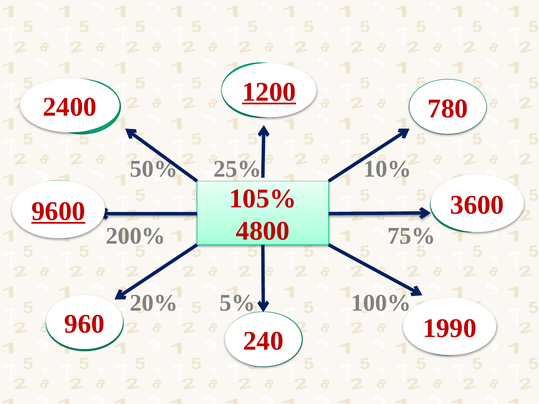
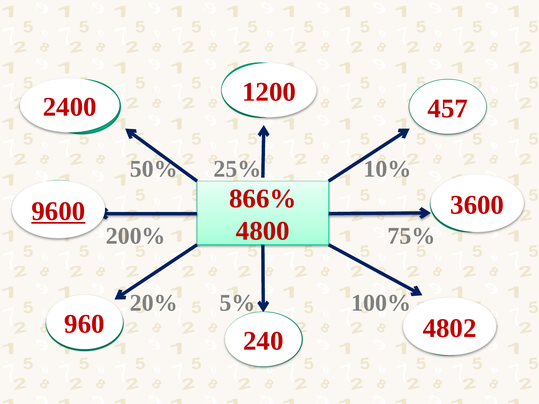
1200 underline: present -> none (269, 92)
780: 780 -> 457 (448, 109)
105%: 105% -> 866% (263, 199)
1990: 1990 -> 4802 (450, 328)
